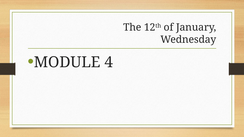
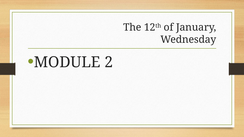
4: 4 -> 2 (109, 62)
